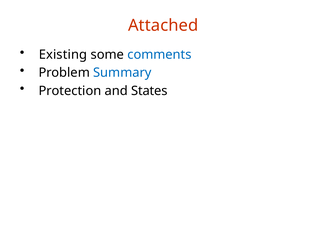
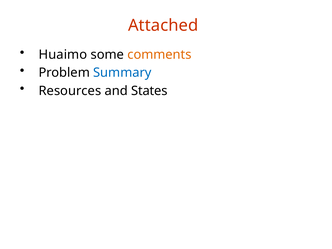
Existing: Existing -> Huaimo (63, 55)
comments colour: blue -> orange (159, 55)
Protection: Protection -> Resources (70, 91)
